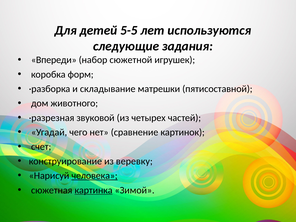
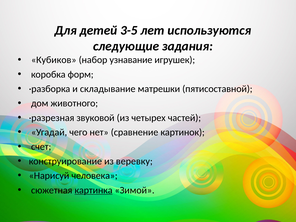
5-5: 5-5 -> 3-5 (129, 30)
Впереди: Впереди -> Кубиков (54, 60)
сюжетной: сюжетной -> узнавание (131, 60)
человека underline: present -> none (95, 176)
